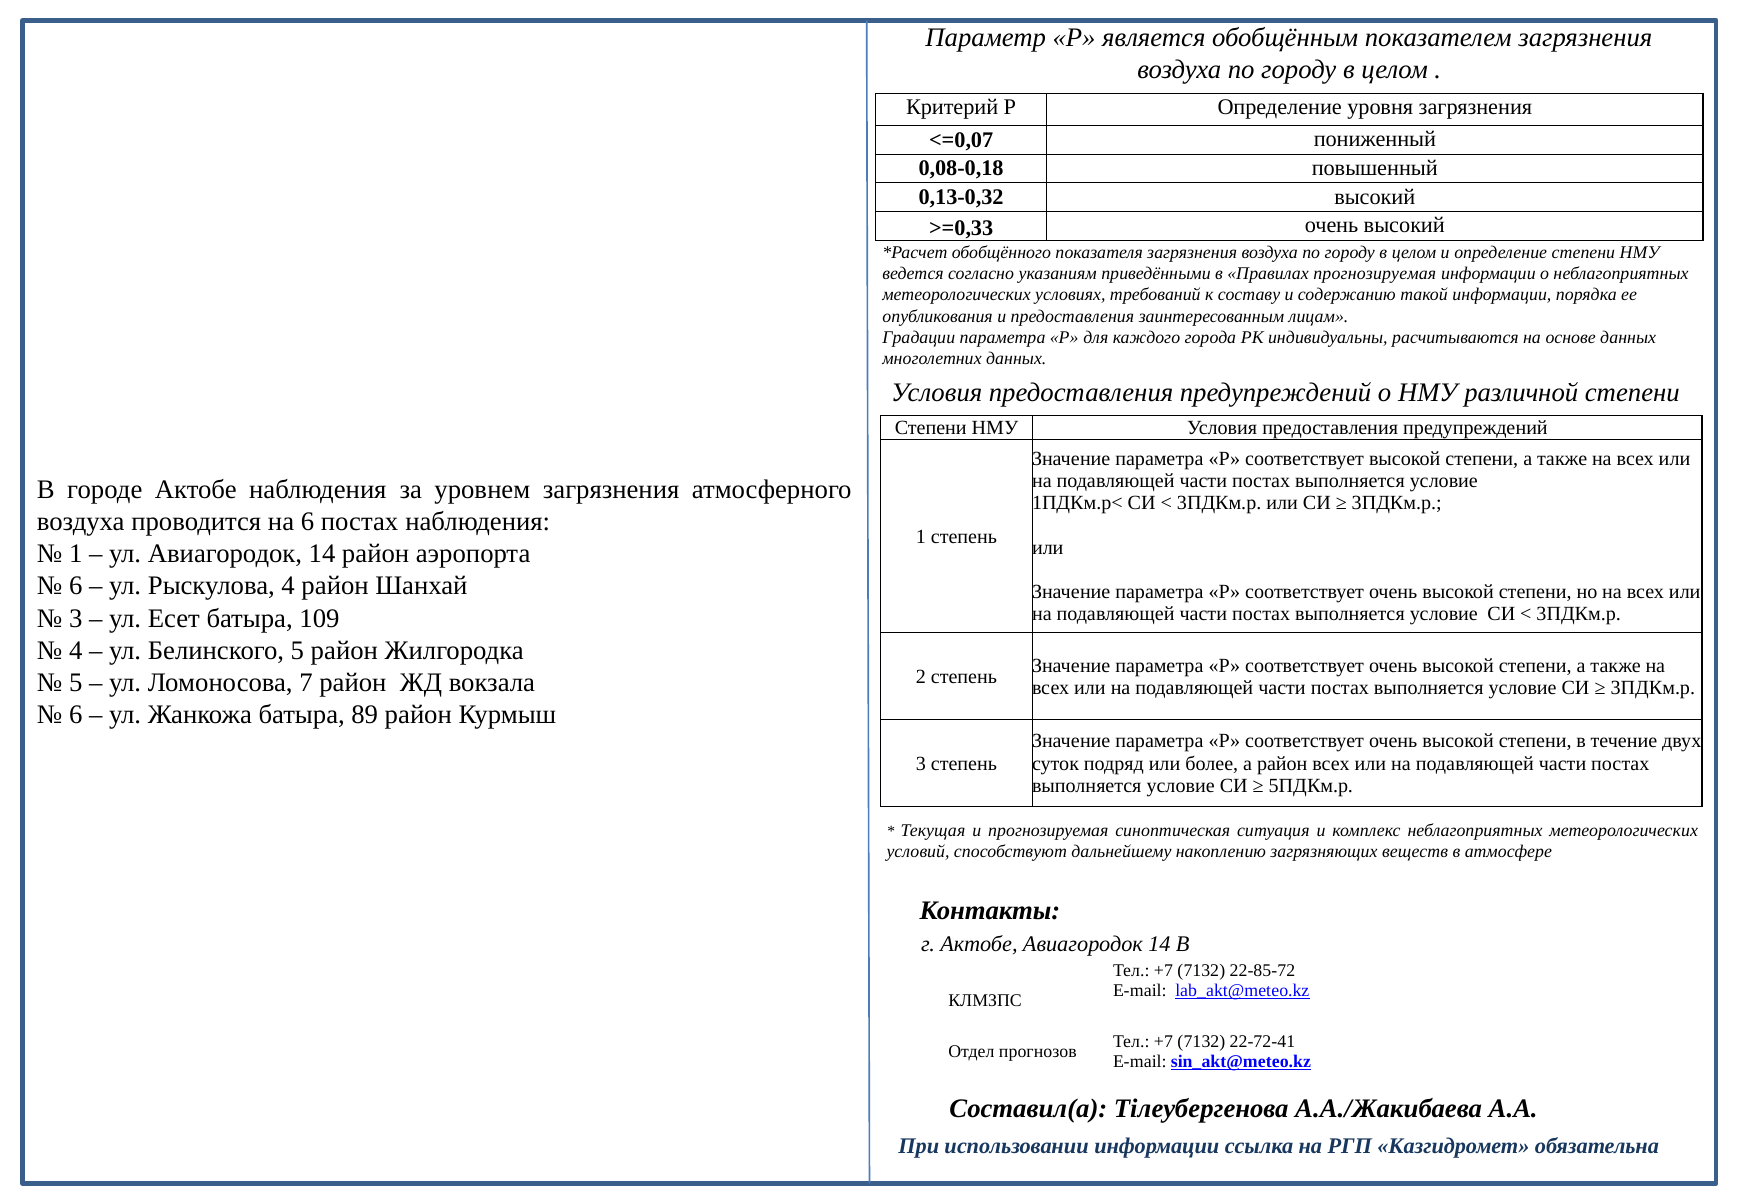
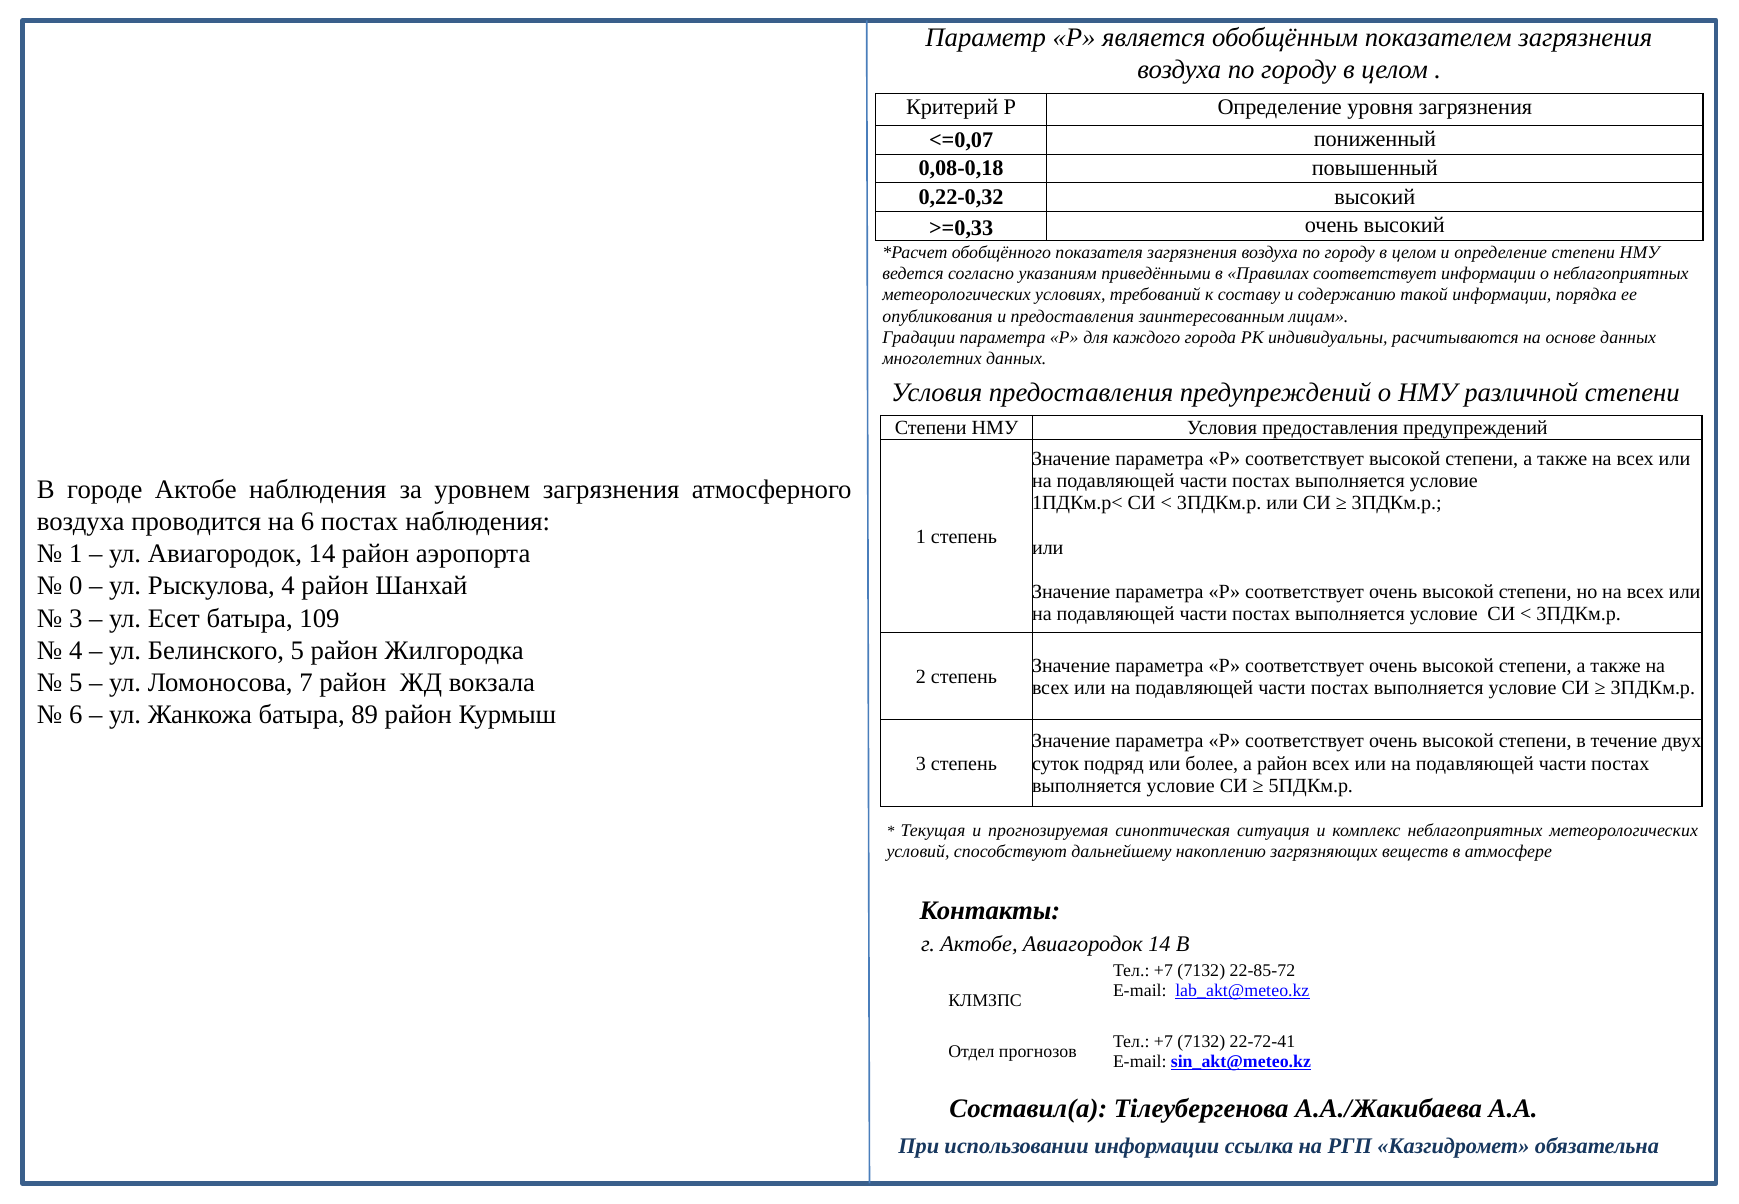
0,13-0,32: 0,13-0,32 -> 0,22-0,32 (961, 197)
Правилах прогнозируемая: прогнозируемая -> соответствует (1375, 274)
6: 6 -> 0 (76, 586)
